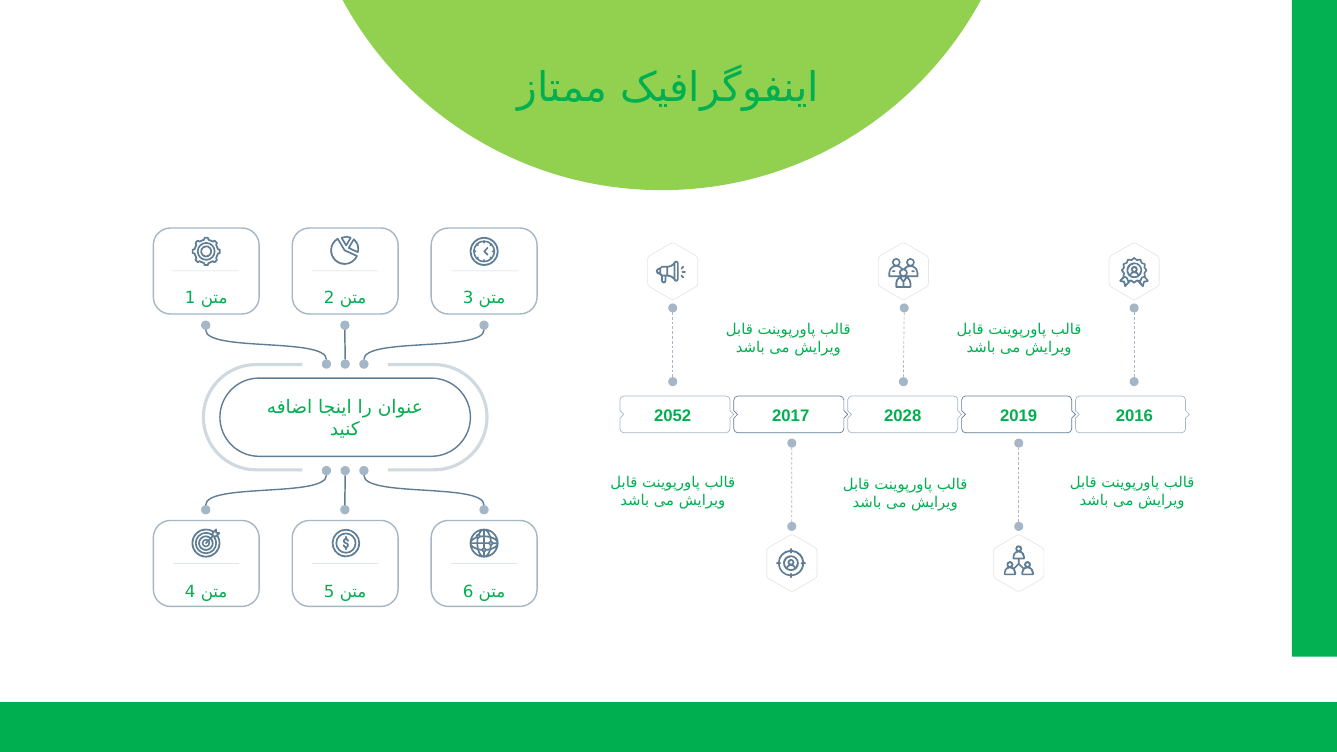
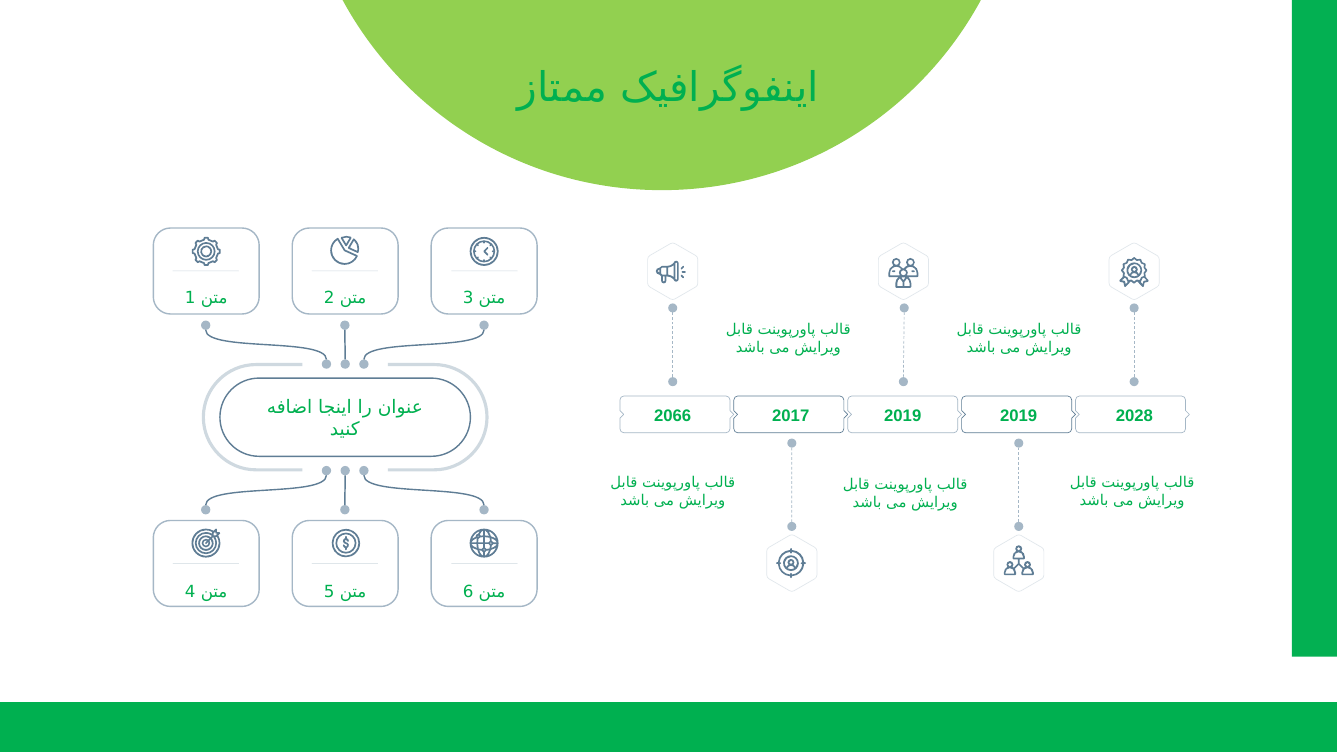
2052: 2052 -> 2066 (673, 416)
2017 2028: 2028 -> 2019 (903, 416)
2016: 2016 -> 2028 (1134, 416)
